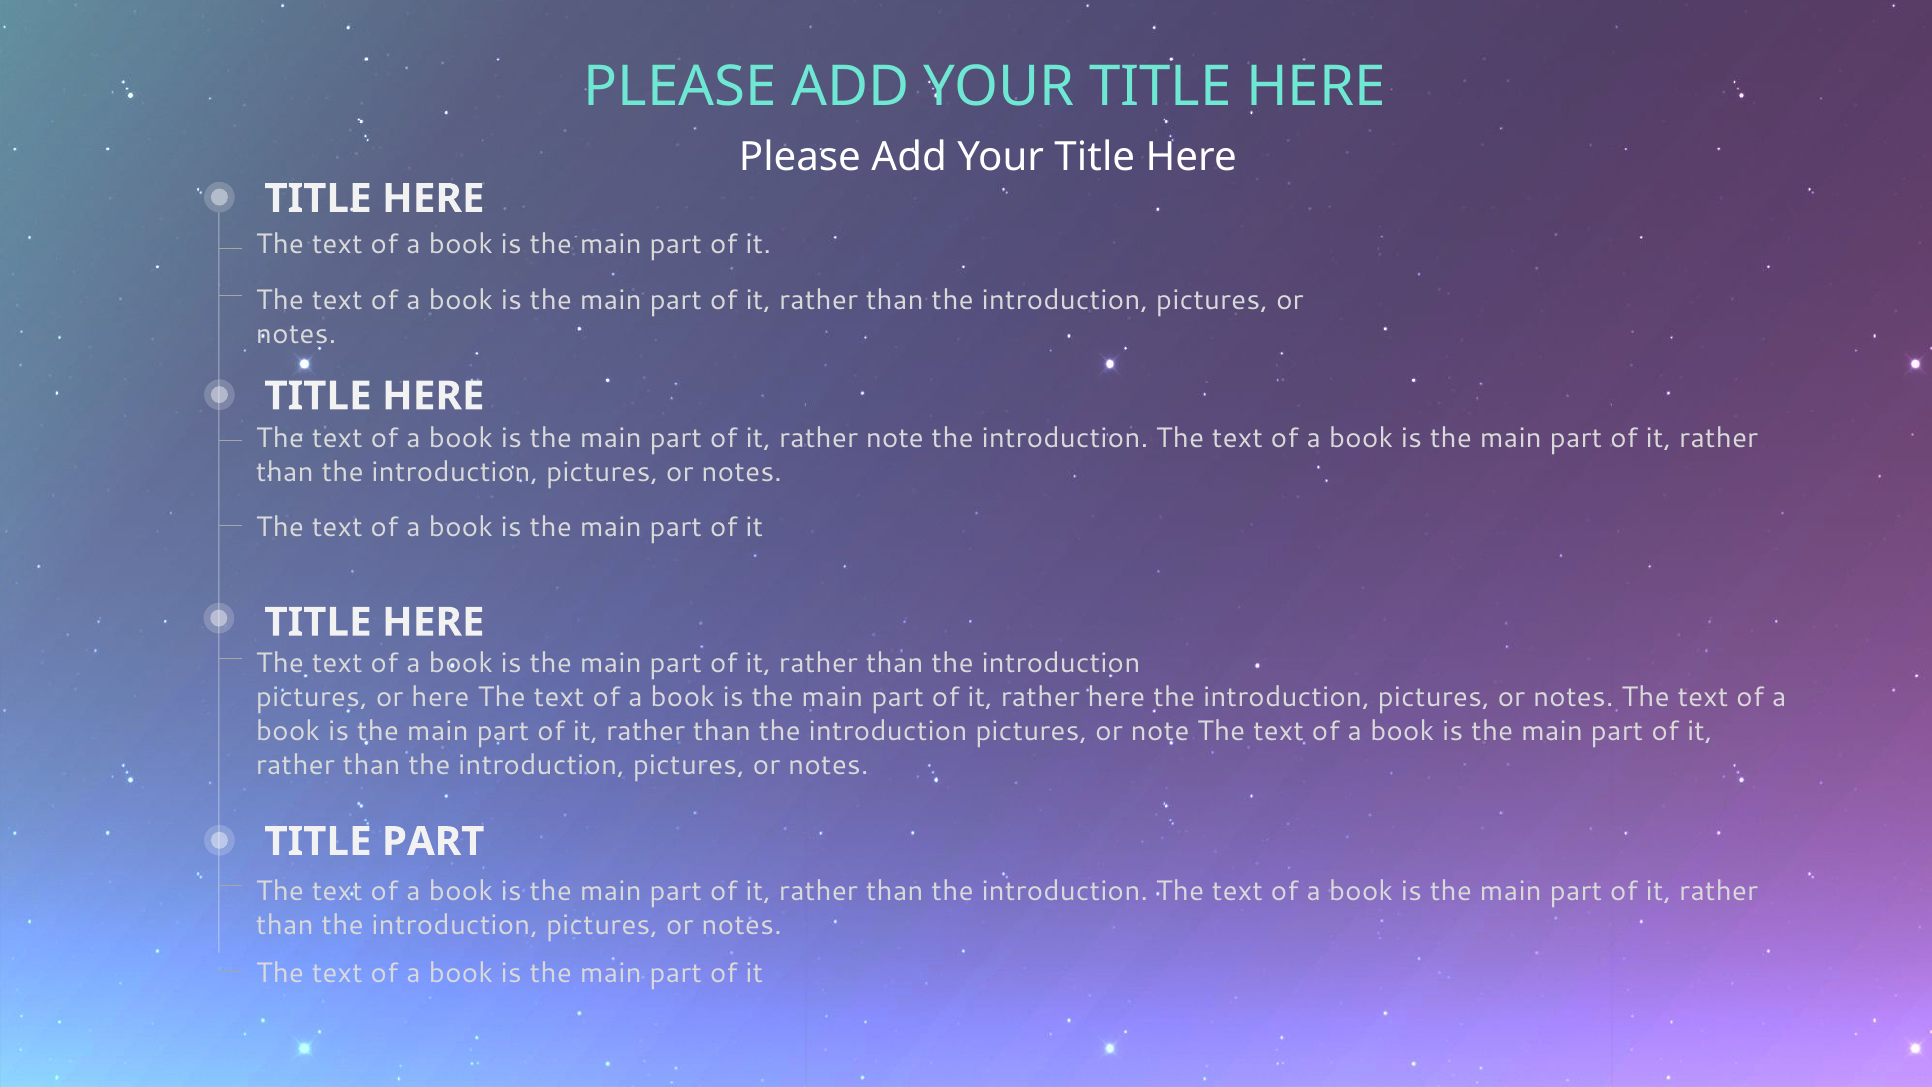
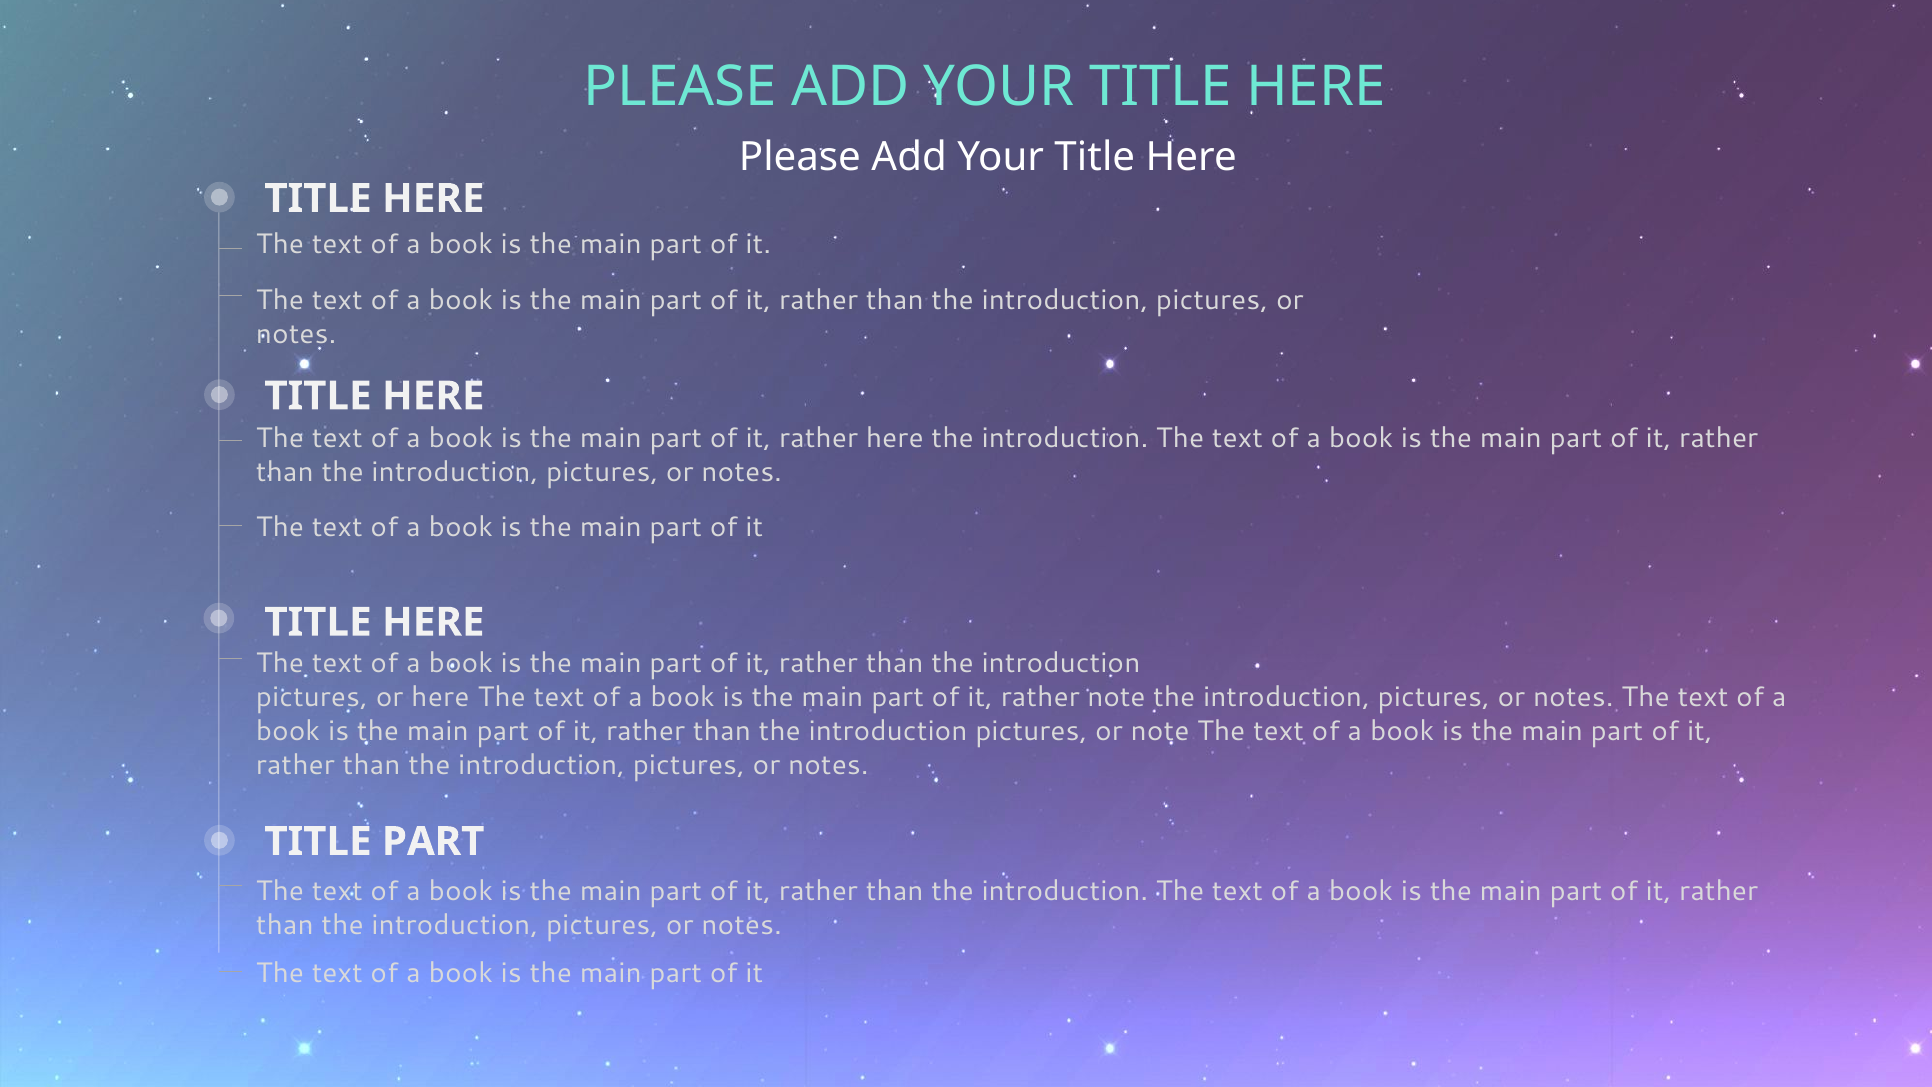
rather note: note -> here (895, 438)
rather here: here -> note (1116, 697)
